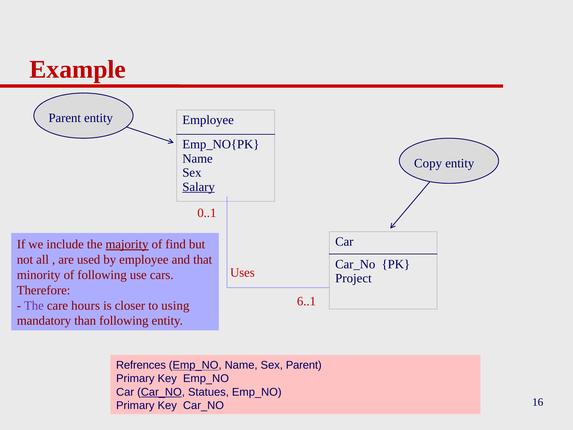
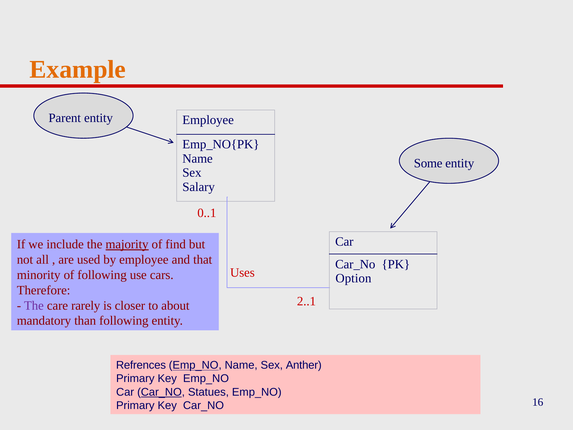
Example colour: red -> orange (78, 70)
Copy: Copy -> Some (428, 163)
Salary underline: present -> none (199, 187)
Project: Project -> Option (353, 278)
6..1: 6..1 -> 2..1 (306, 301)
hours: hours -> rarely (86, 305)
using: using -> about (175, 305)
Sex Parent: Parent -> Anther (304, 365)
